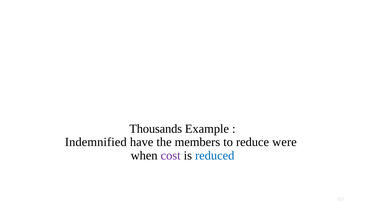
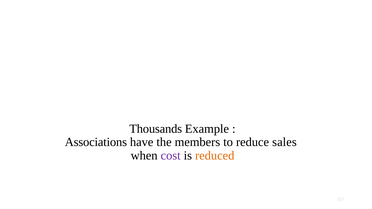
Indemnified: Indemnified -> Associations (96, 142)
were: were -> sales (284, 142)
reduced colour: blue -> orange (215, 156)
